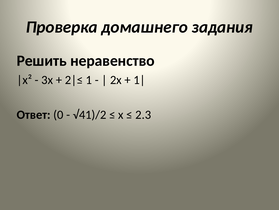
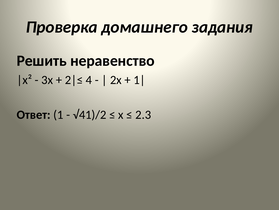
1: 1 -> 4 (89, 80)
0: 0 -> 1 (58, 114)
